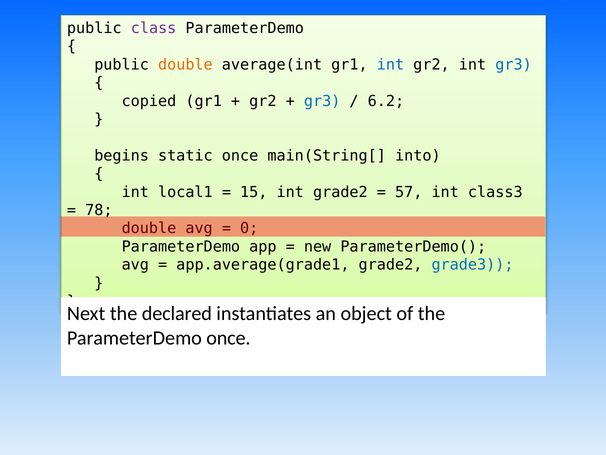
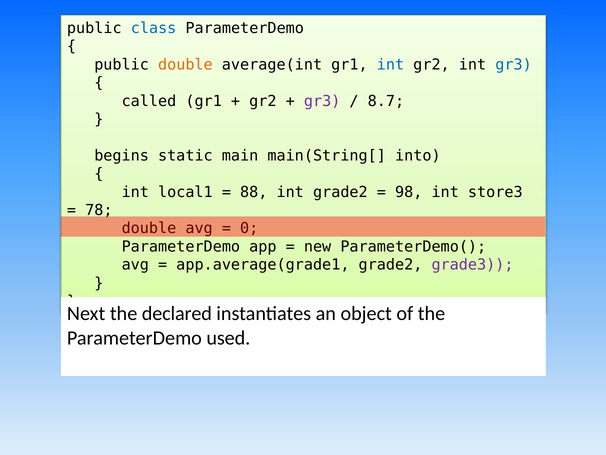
class colour: purple -> blue (154, 28)
copied: copied -> called (149, 101)
gr3 colour: blue -> purple (322, 101)
6.2: 6.2 -> 8.7 (386, 101)
static once: once -> main (240, 156)
15: 15 -> 88 (254, 192)
57: 57 -> 98 (409, 192)
class3: class3 -> store3 (495, 192)
grade3 colour: blue -> purple (473, 265)
ParameterDemo once: once -> used (228, 338)
